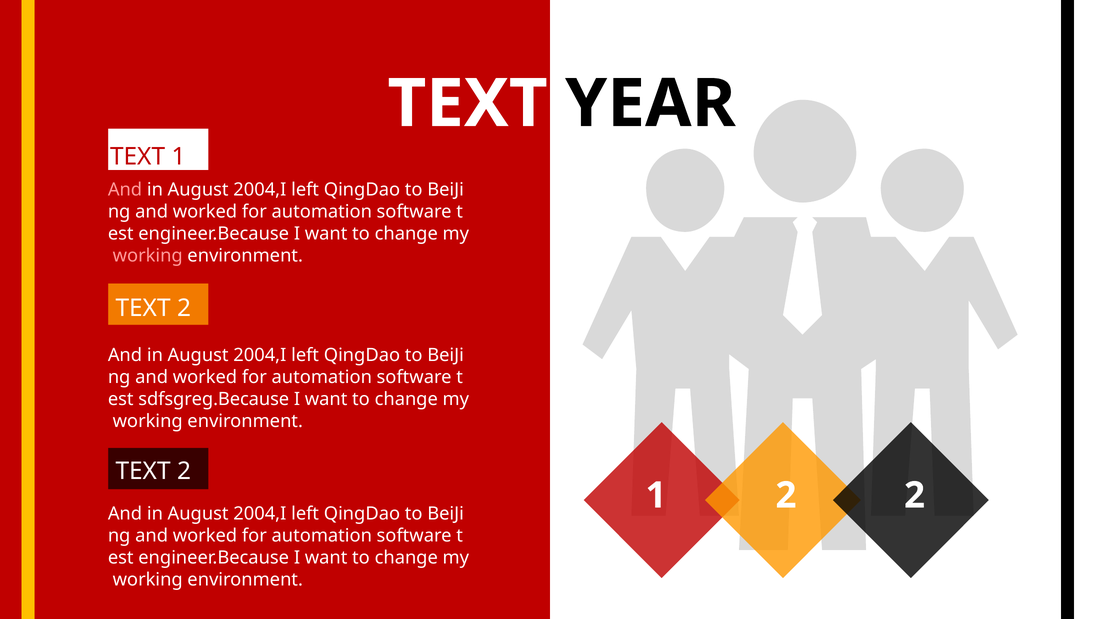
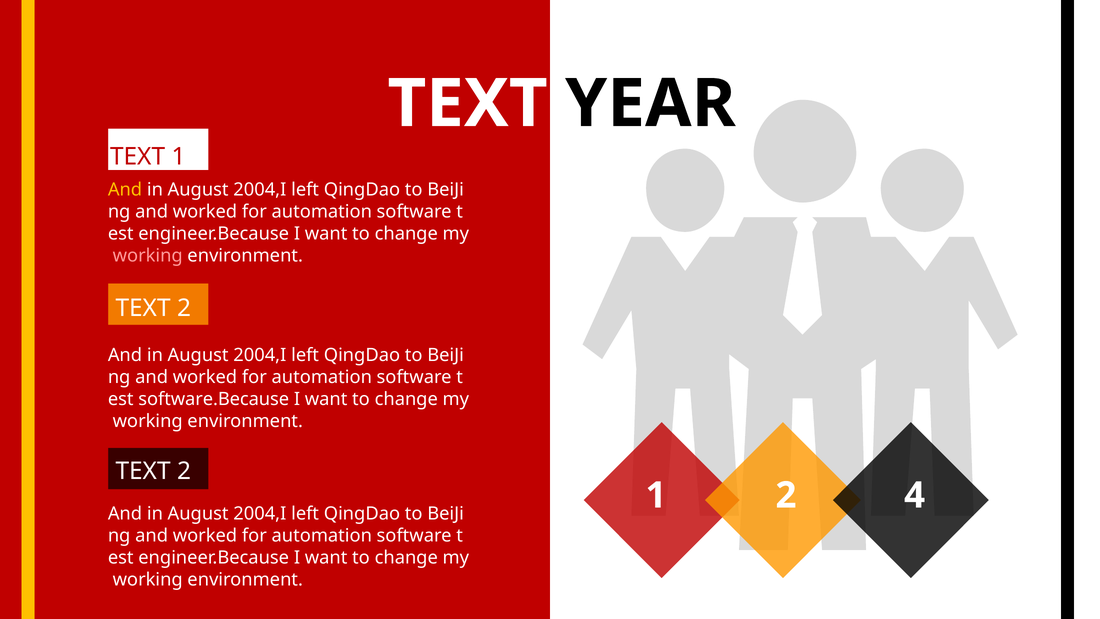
And colour: pink -> yellow (125, 190)
sdfsgreg.Because: sdfsgreg.Because -> software.Because (214, 399)
2 2: 2 -> 4 (915, 495)
